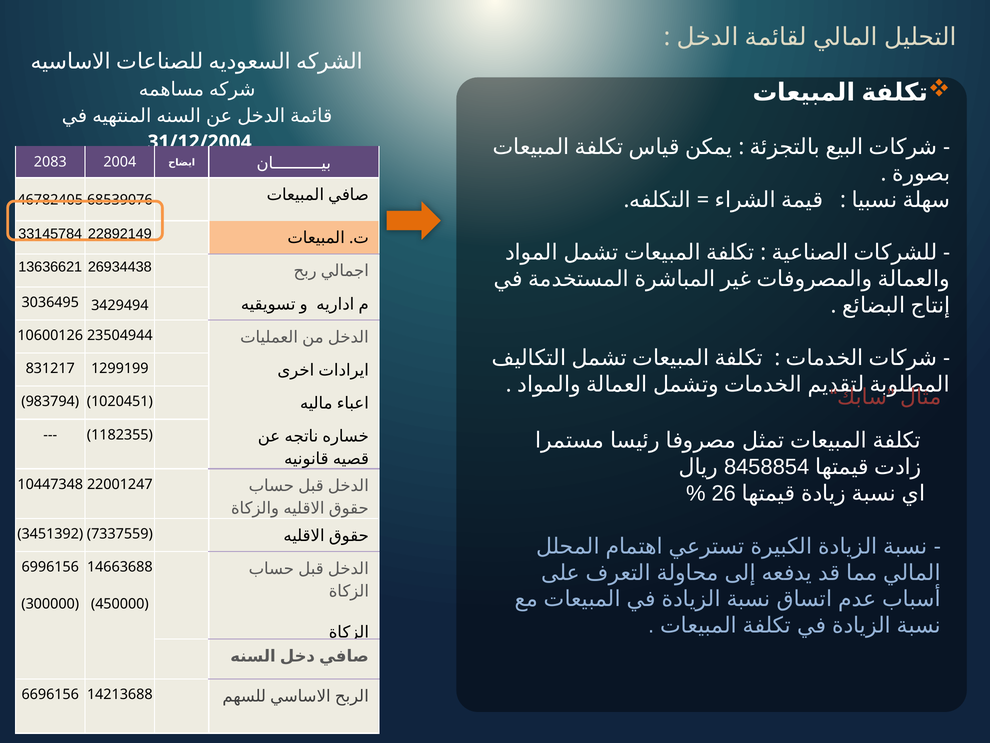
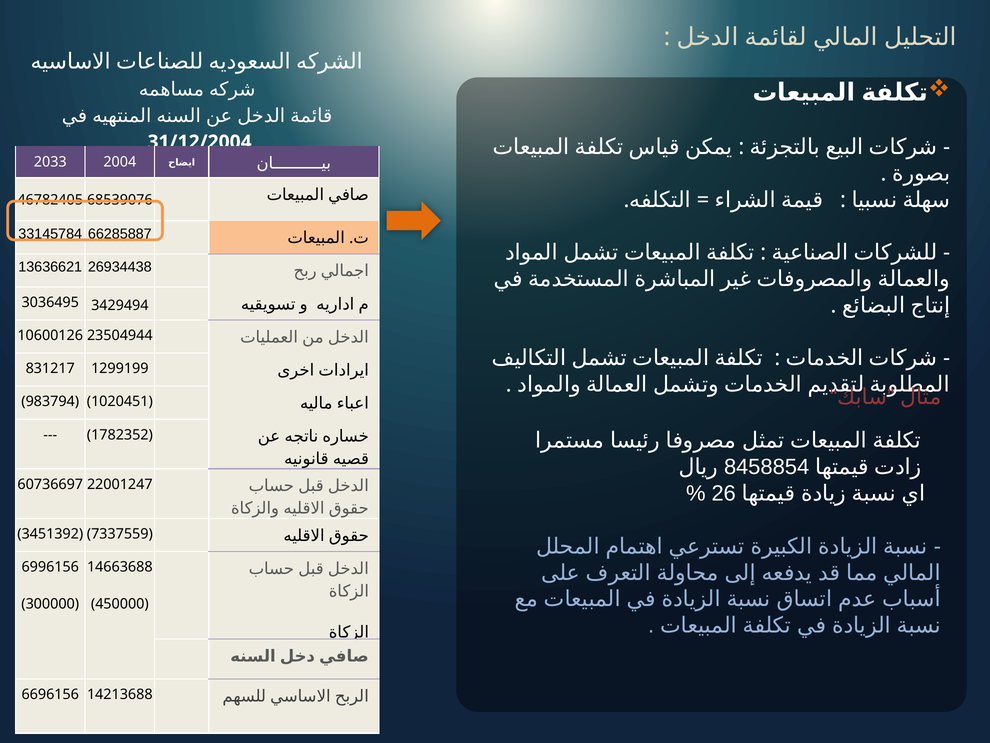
2083: 2083 -> 2033 (50, 162)
22892149: 22892149 -> 66285887 (120, 234)
1182355: 1182355 -> 1782352 (120, 435)
10447348: 10447348 -> 60736697 (50, 484)
